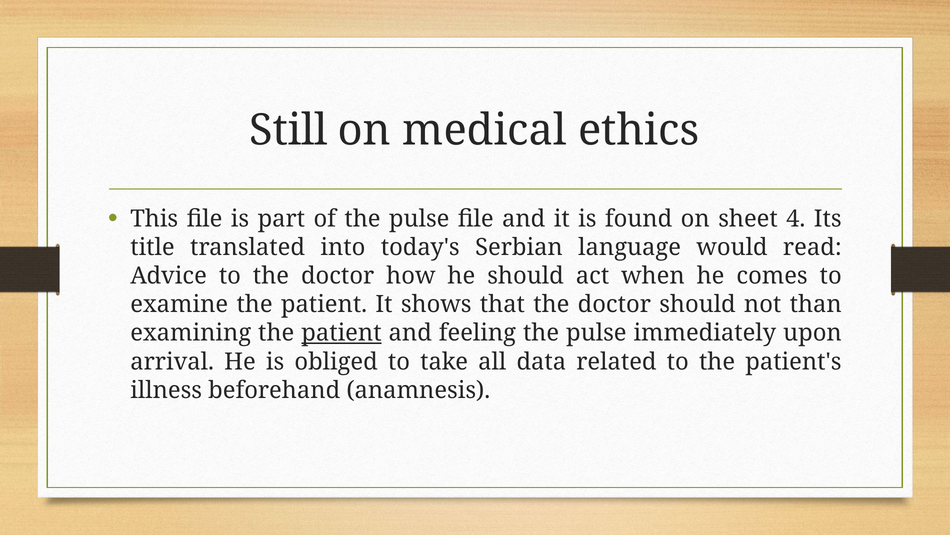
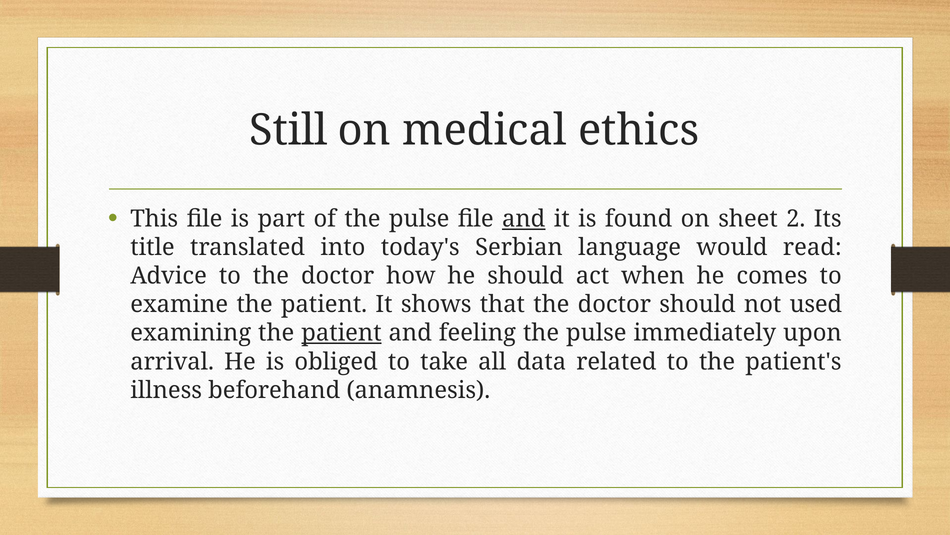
and underline: none -> present (524, 219)
4: 4 -> 2 (796, 219)
than: than -> used (816, 304)
